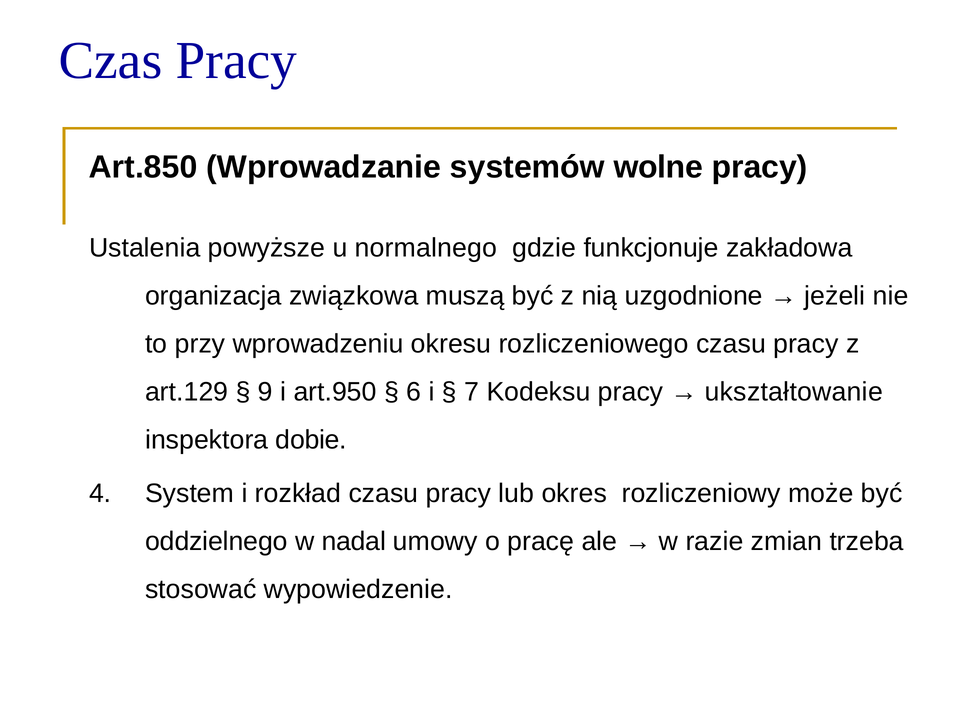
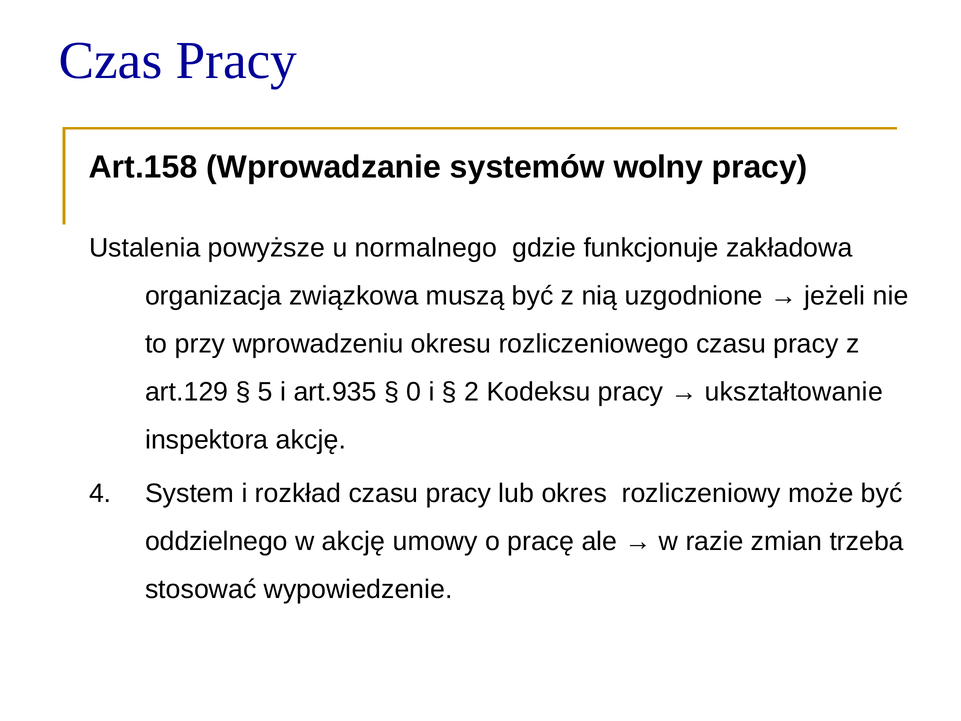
Art.850: Art.850 -> Art.158 (143, 167)
wolne: wolne -> wolny (658, 167)
9: 9 -> 5 (265, 392)
art.950: art.950 -> art.935 (335, 392)
6: 6 -> 0 (414, 392)
7: 7 -> 2 (472, 392)
inspektora dobie: dobie -> akcję (311, 440)
w nadal: nadal -> akcję (354, 541)
